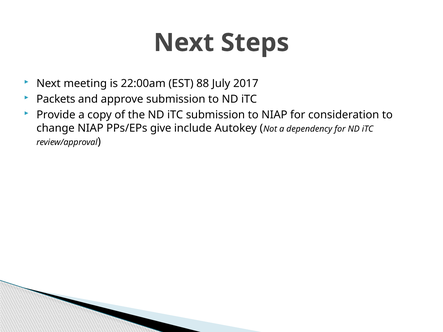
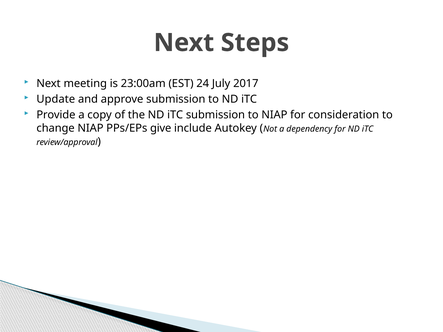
22:00am: 22:00am -> 23:00am (143, 83)
88: 88 -> 24 (203, 83)
Packets: Packets -> Update (56, 99)
